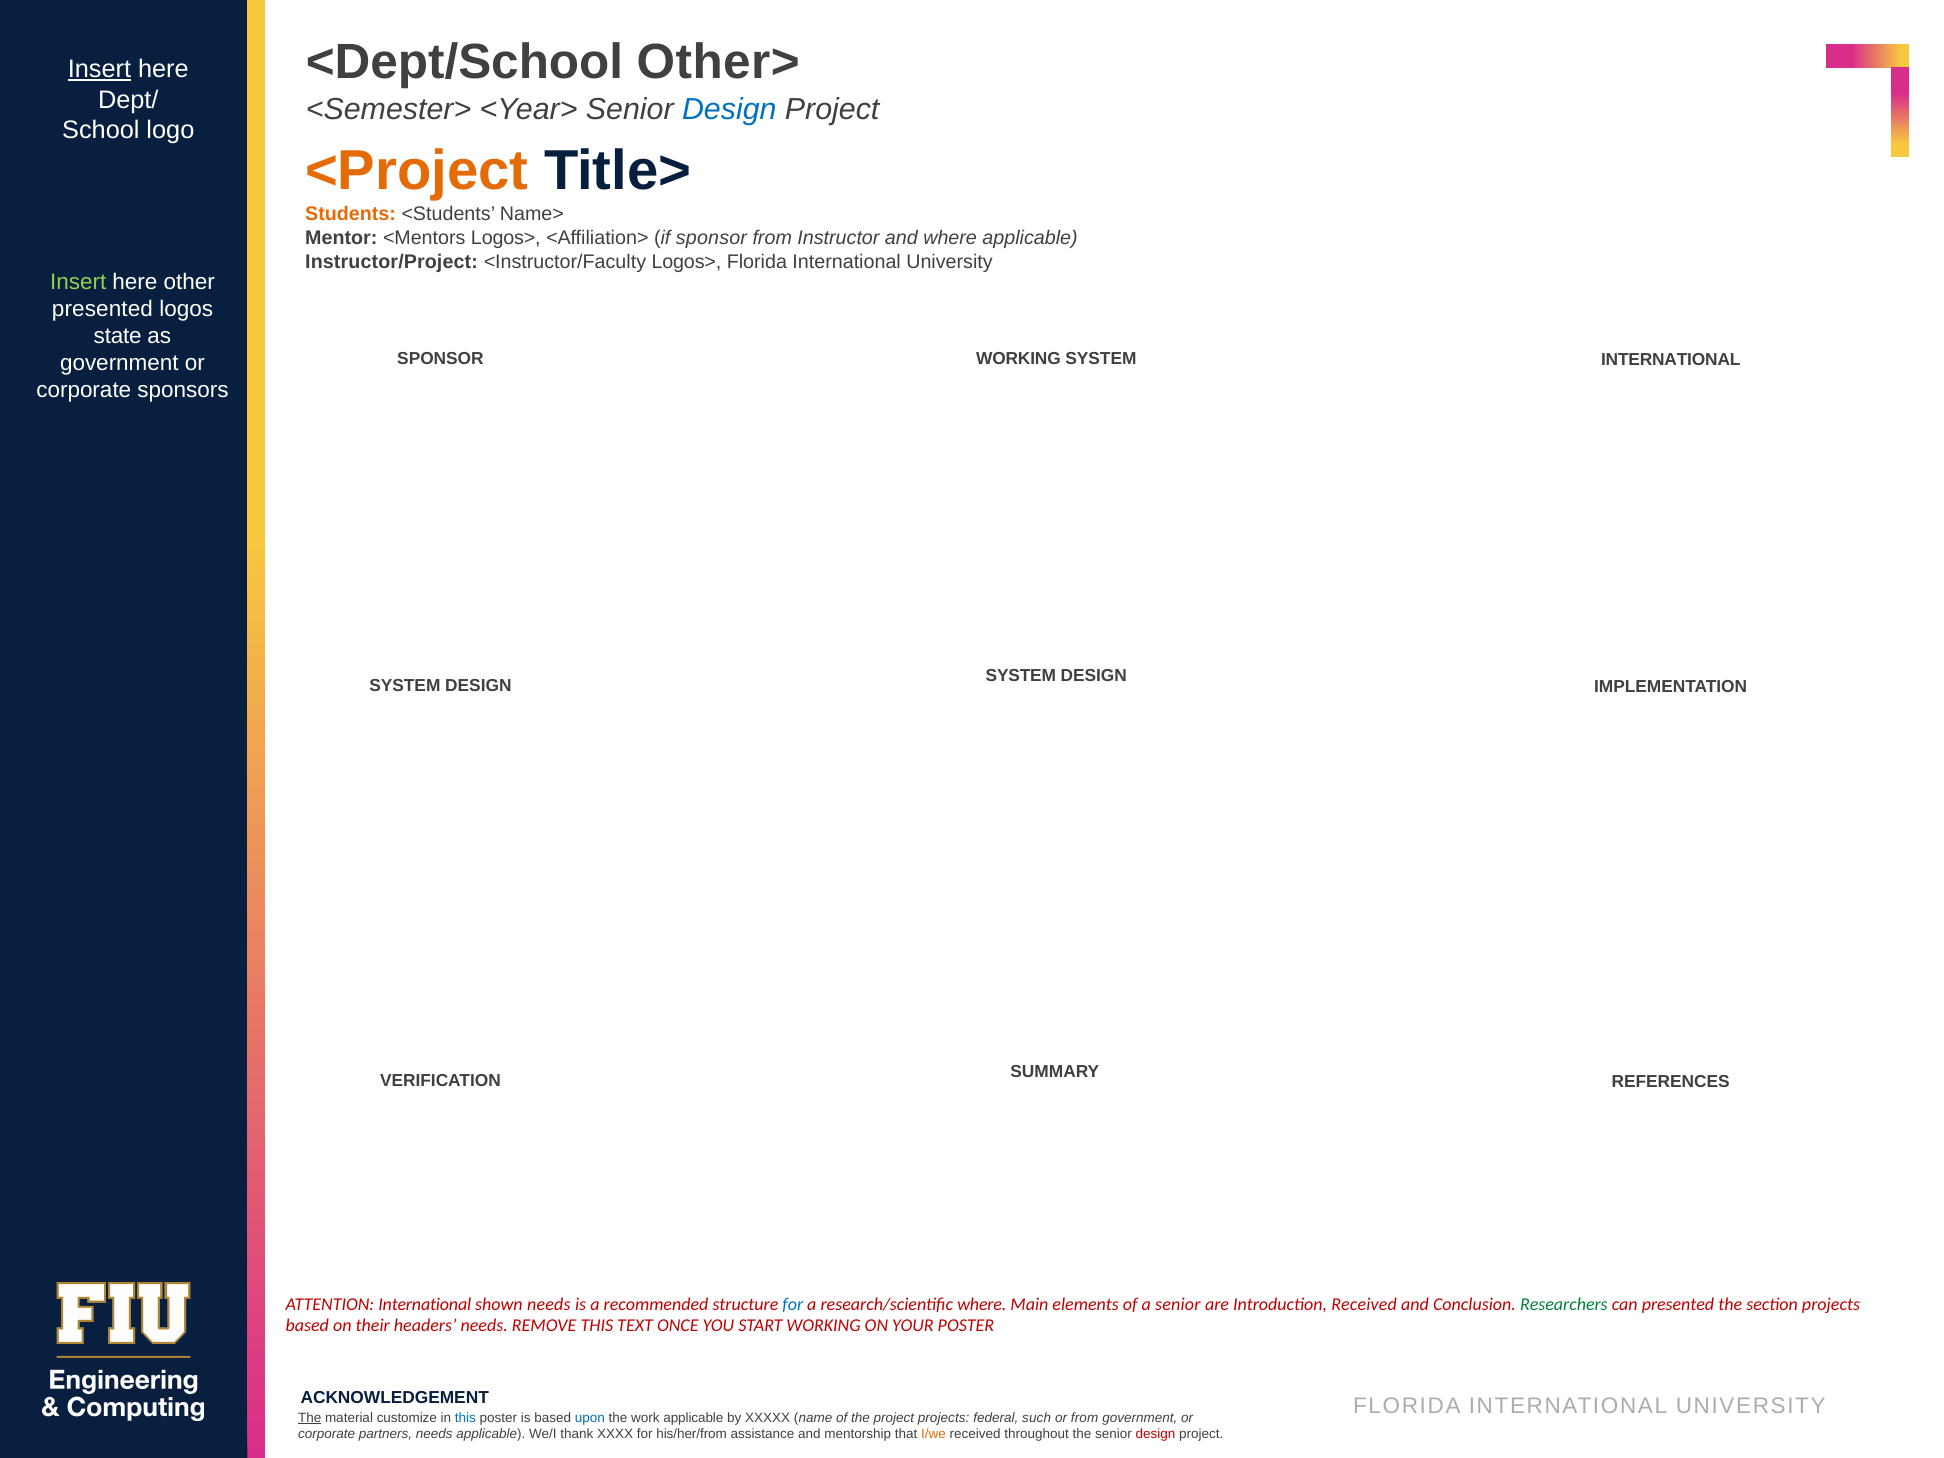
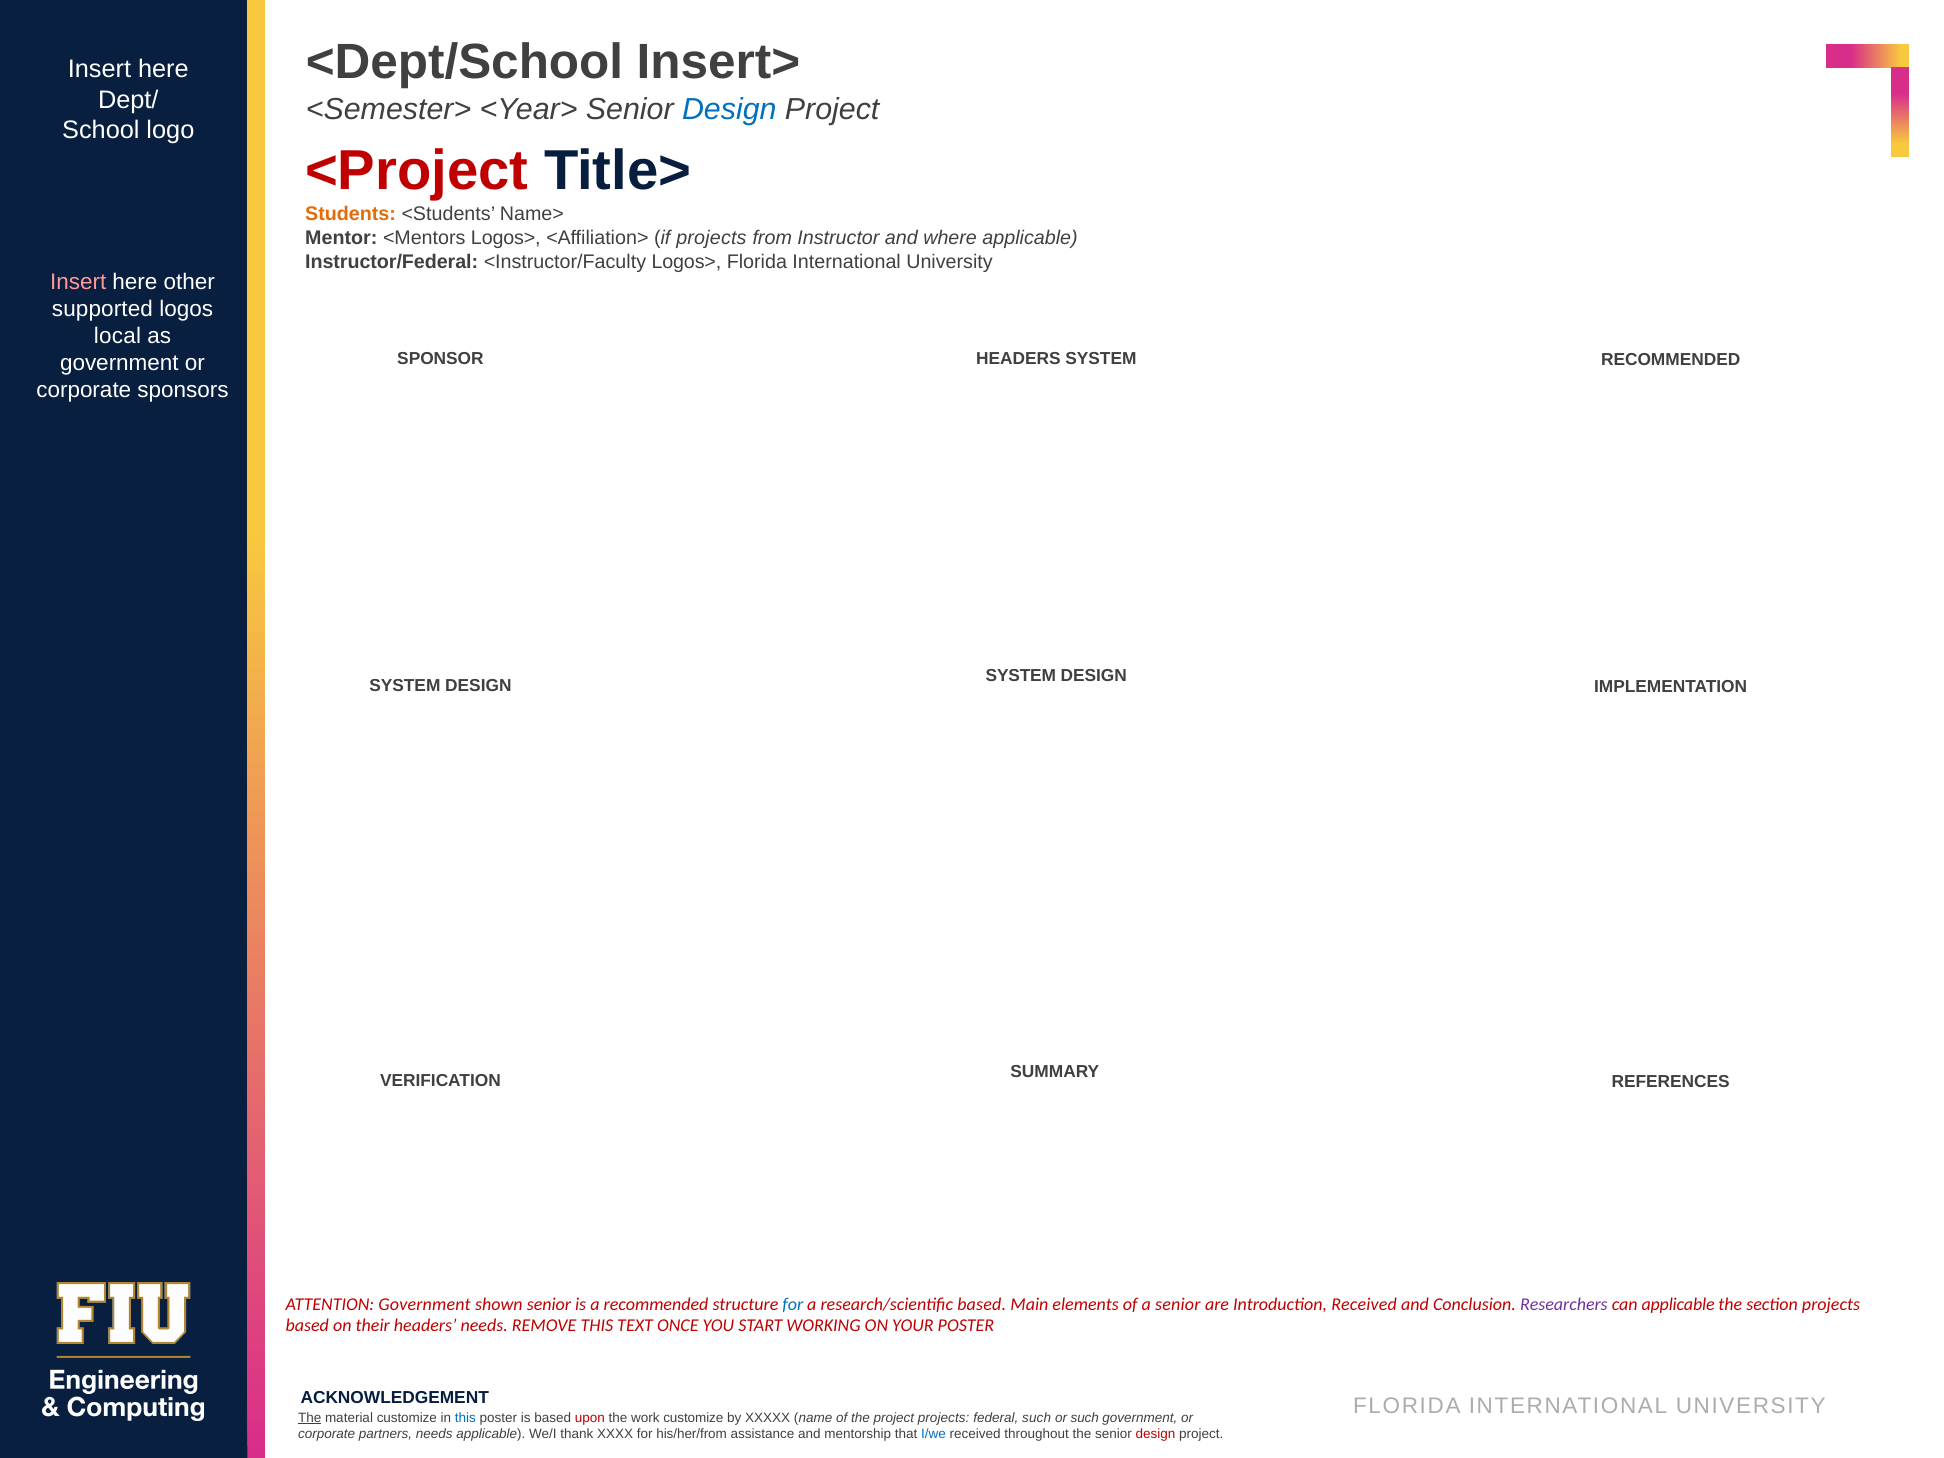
Other>: Other> -> Insert> (718, 63)
Insert underline: present -> none (99, 69)
<Project colour: orange -> red (417, 171)
if sponsor: sponsor -> projects (711, 238)
Instructor/Project: Instructor/Project -> Instructor/Federal (392, 262)
Insert colour: light green -> pink (78, 282)
presented: presented -> supported (102, 309)
state: state -> local (117, 336)
WORKING: WORKING -> HEADERS (1018, 358)
SYSTEM INTERNATIONAL: INTERNATIONAL -> RECOMMENDED (1671, 360)
ATTENTION International: International -> Government (425, 1304)
shown needs: needs -> senior (549, 1304)
research/scientific where: where -> based (982, 1304)
Researchers colour: green -> purple (1564, 1304)
can presented: presented -> applicable (1678, 1304)
upon colour: blue -> red (590, 1418)
work applicable: applicable -> customize (693, 1418)
or from: from -> such (1085, 1418)
I/we colour: orange -> blue (933, 1434)
